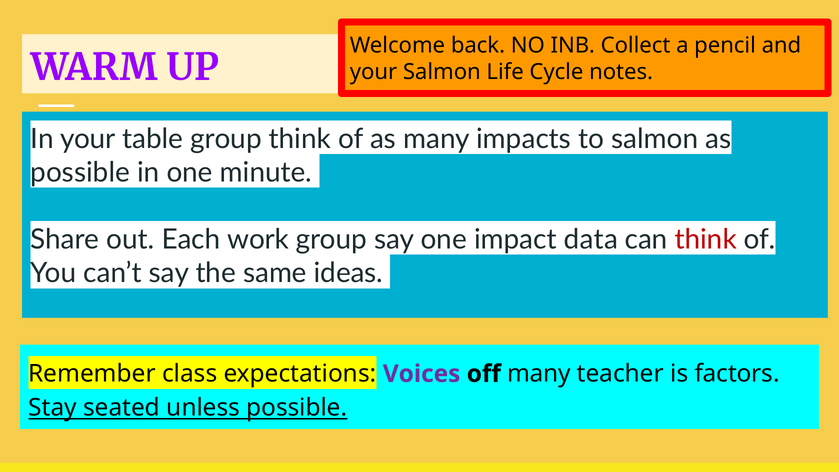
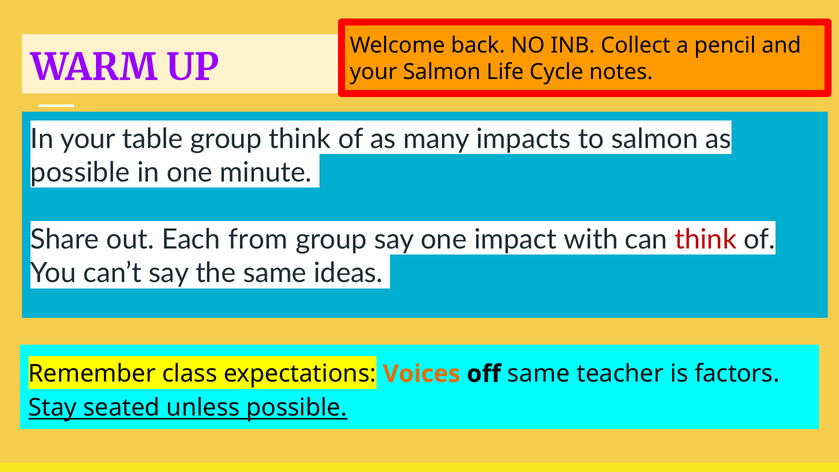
work: work -> from (258, 239)
data: data -> with (591, 239)
Voices colour: purple -> orange (422, 374)
off many: many -> same (539, 374)
